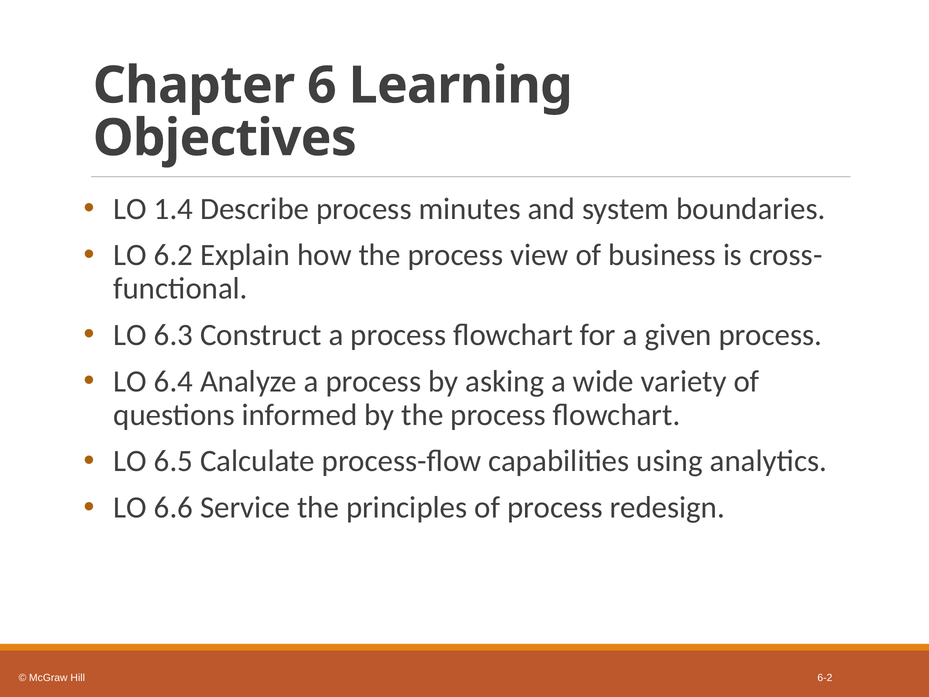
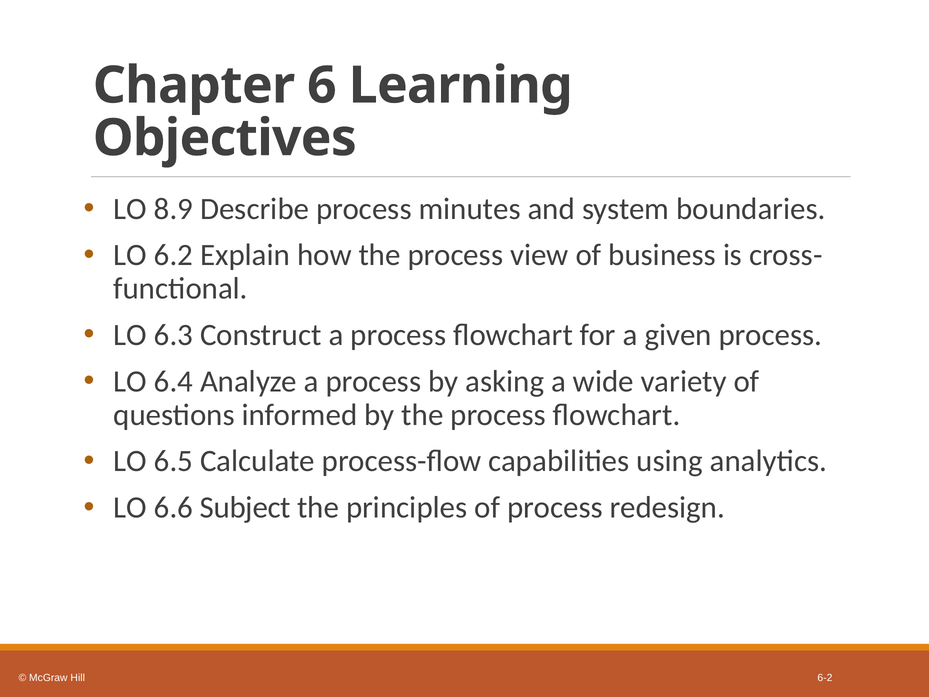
1.4: 1.4 -> 8.9 (173, 209)
Service: Service -> Subject (245, 507)
